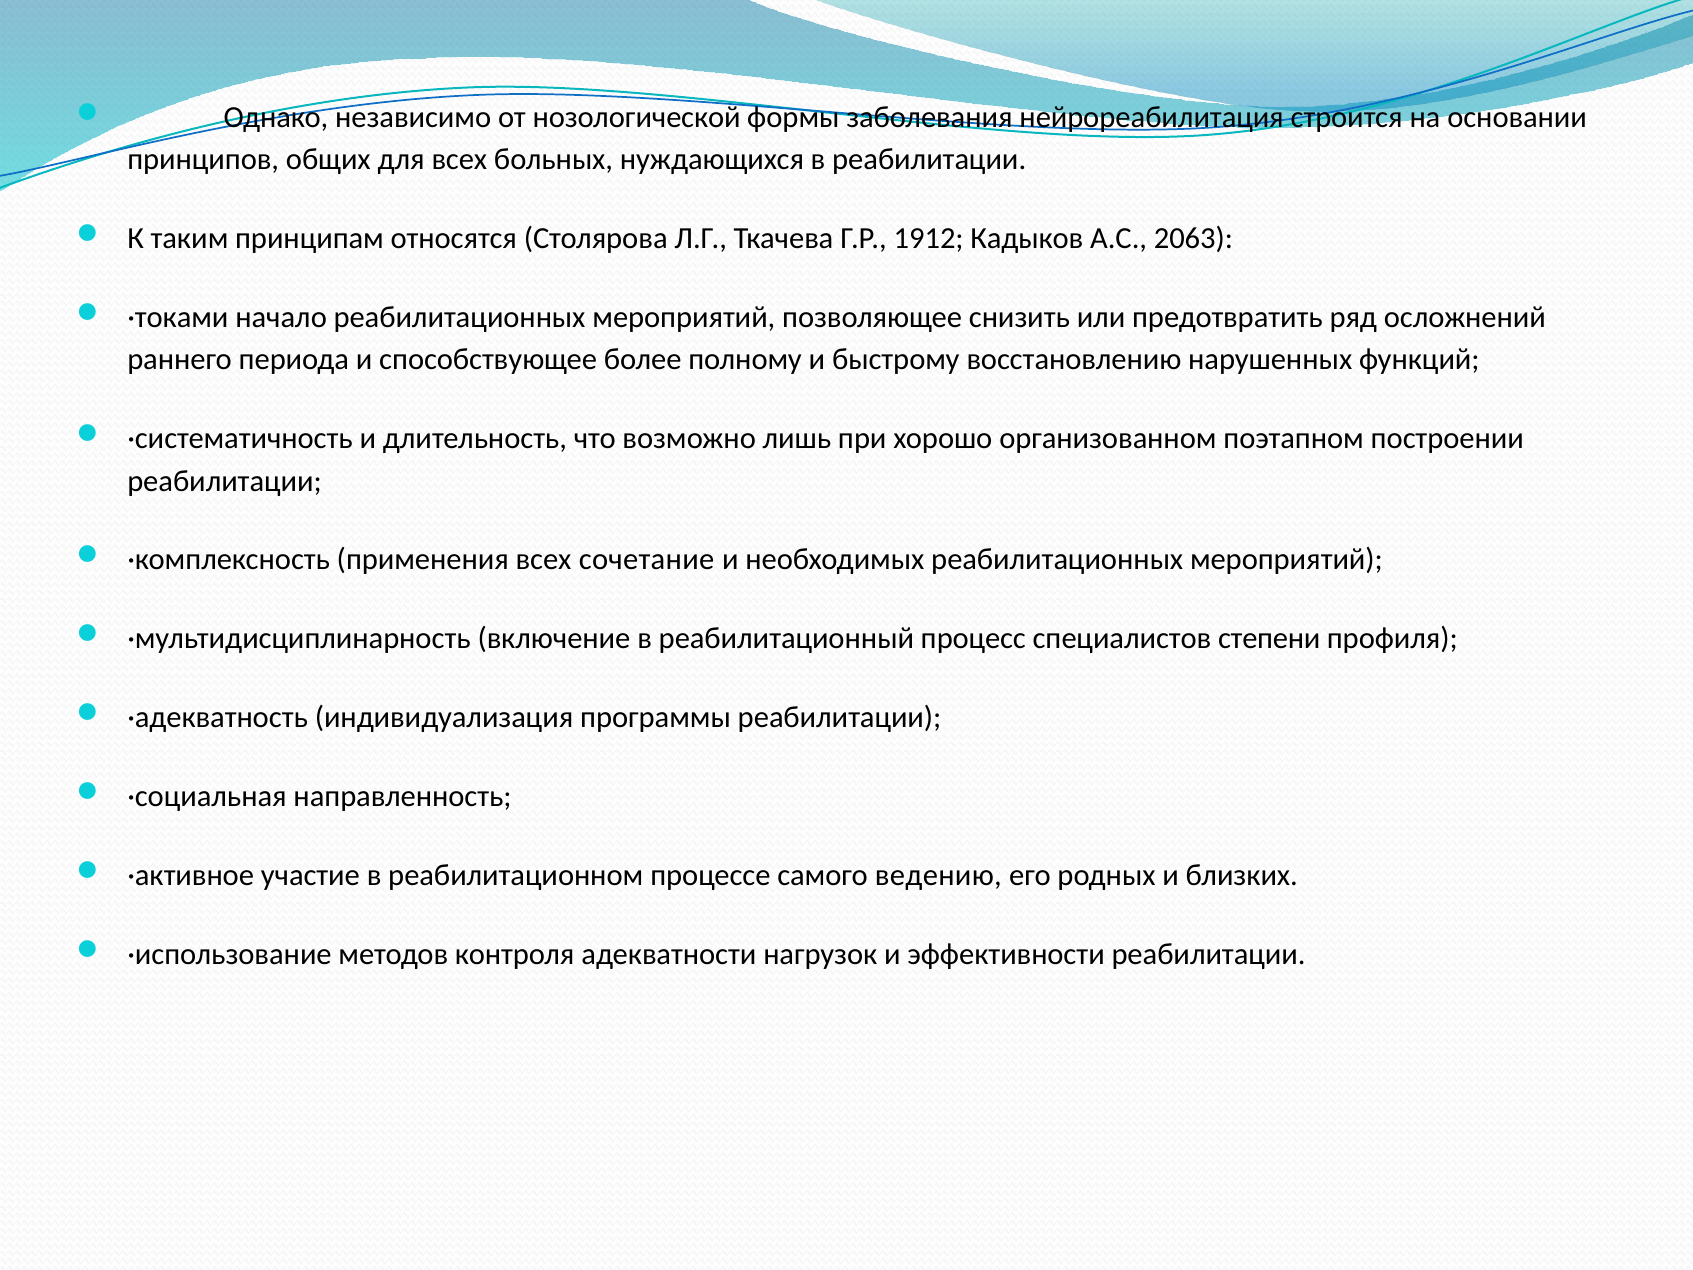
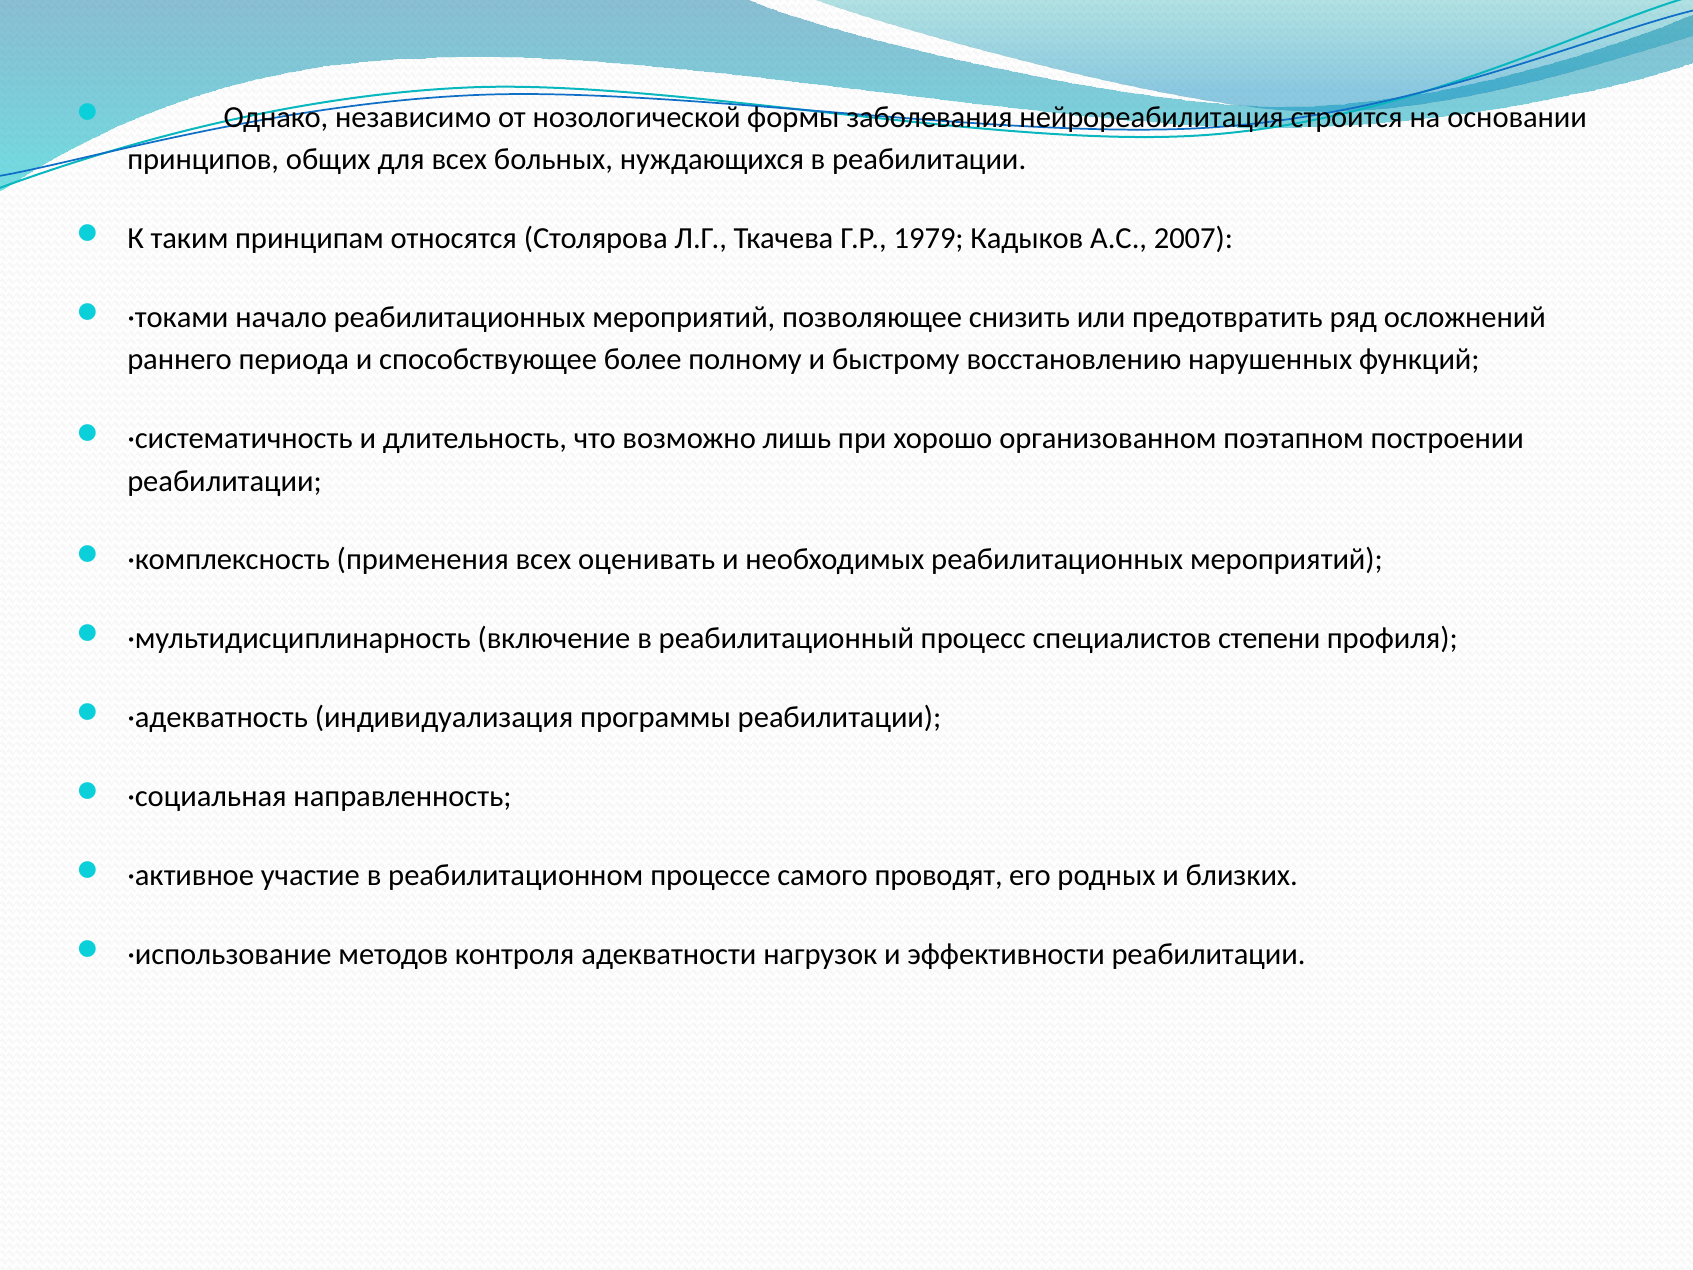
1912: 1912 -> 1979 (929, 239)
2063: 2063 -> 2007 (1193, 239)
сочетание: сочетание -> оценивать (647, 560)
ведению: ведению -> проводят (939, 875)
